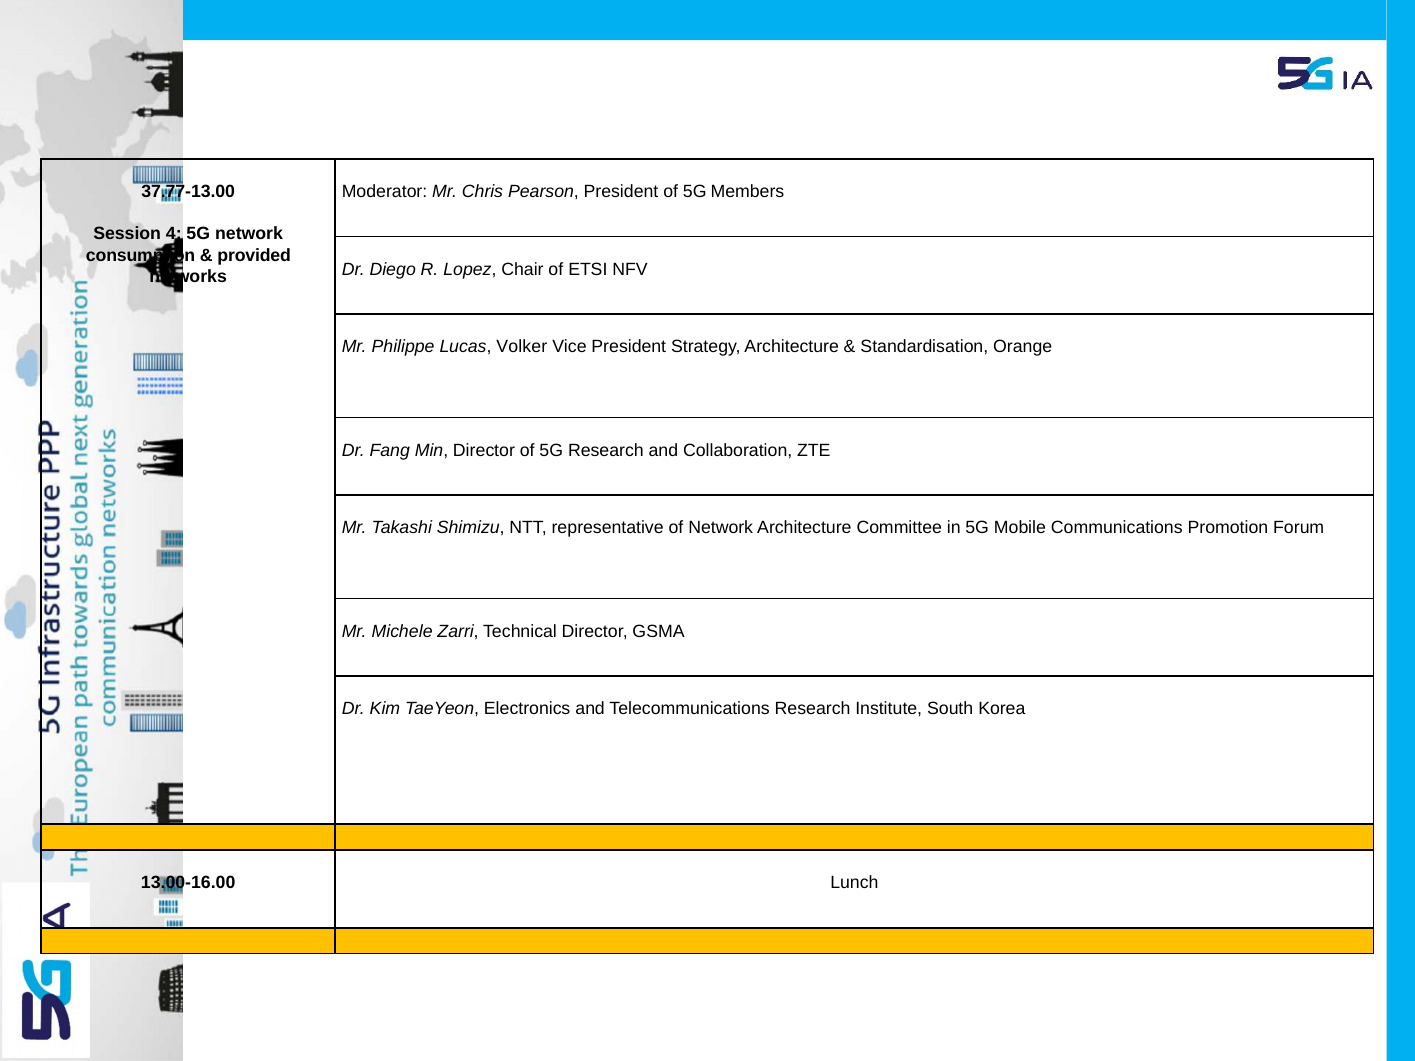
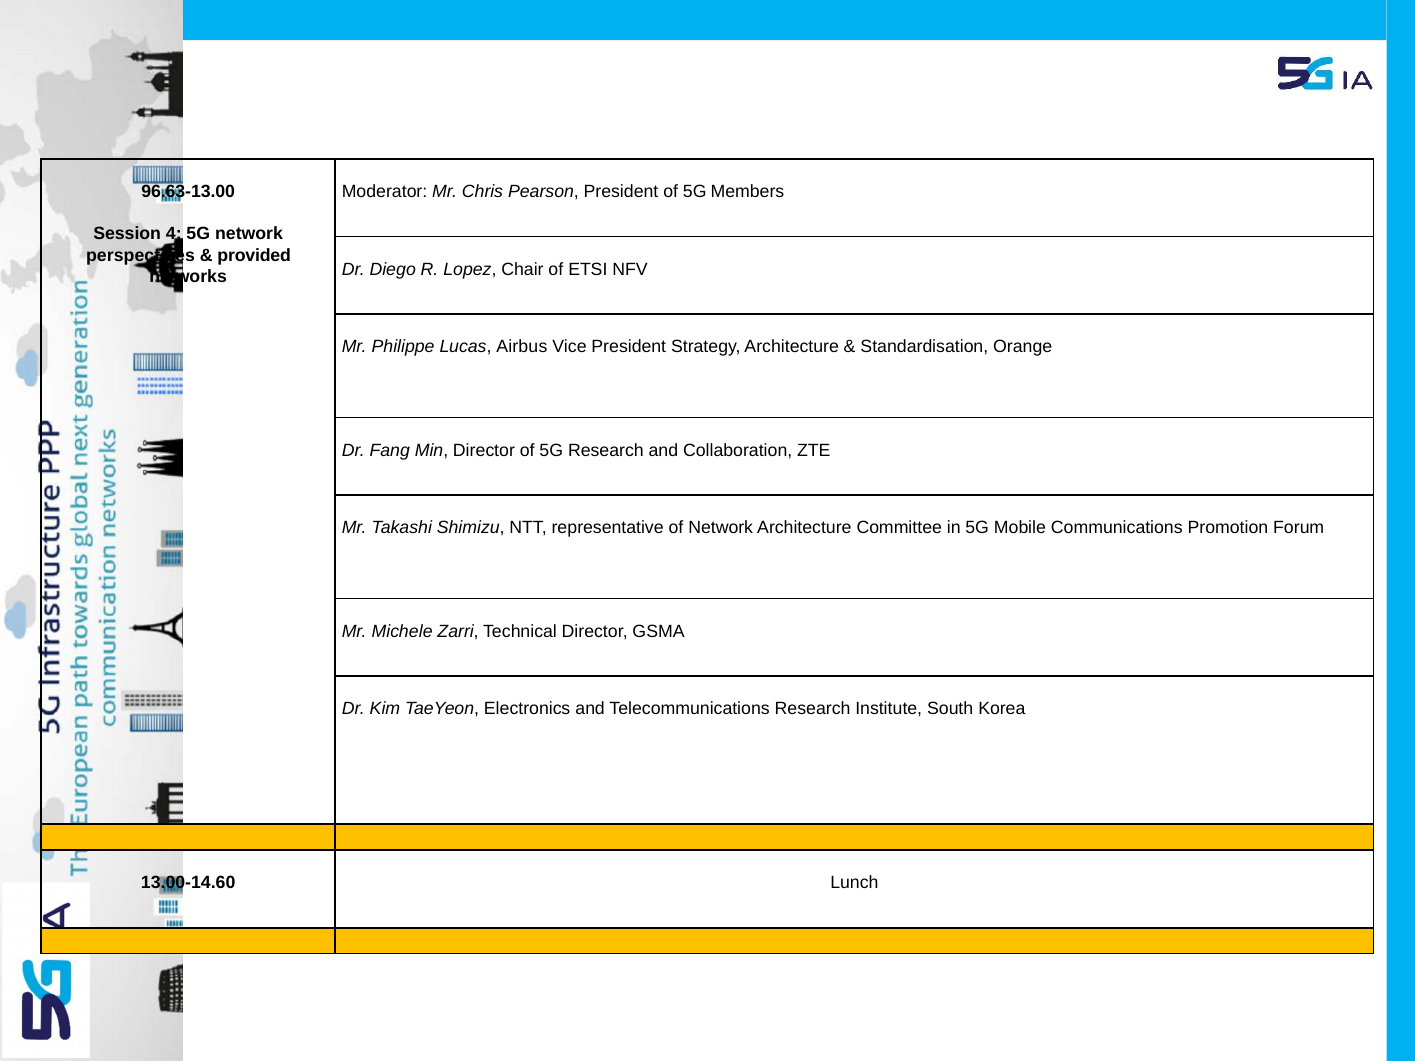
37.77-13.00: 37.77-13.00 -> 96.63-13.00 (188, 192)
consumption: consumption -> perspectives (140, 255)
Volker: Volker -> Airbus (522, 347)
13.00-16.00: 13.00-16.00 -> 13.00-14.60 (188, 883)
